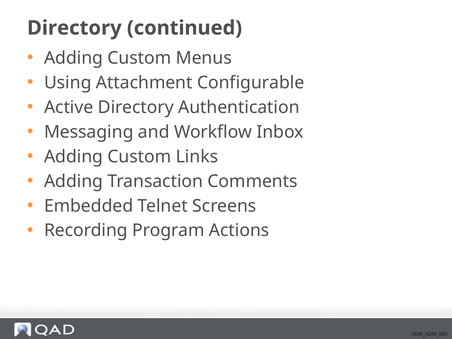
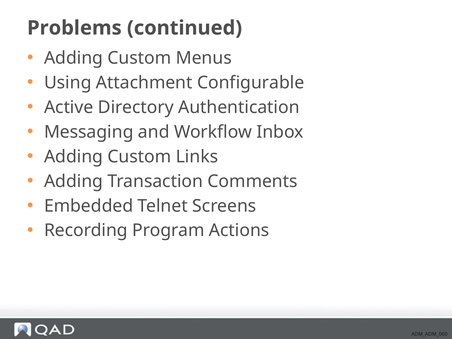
Directory: Directory -> Problems (74, 28)
